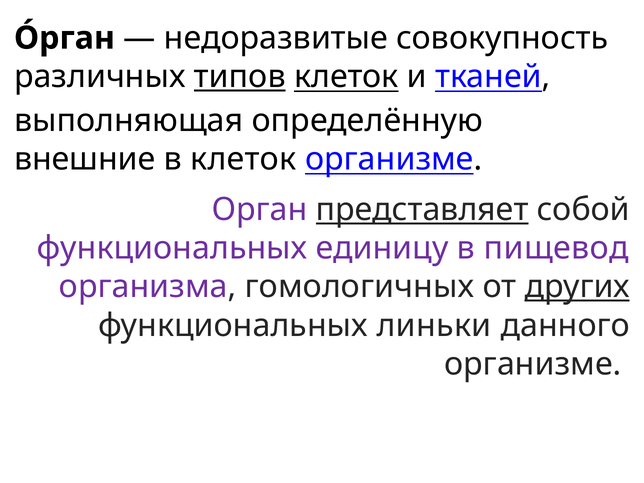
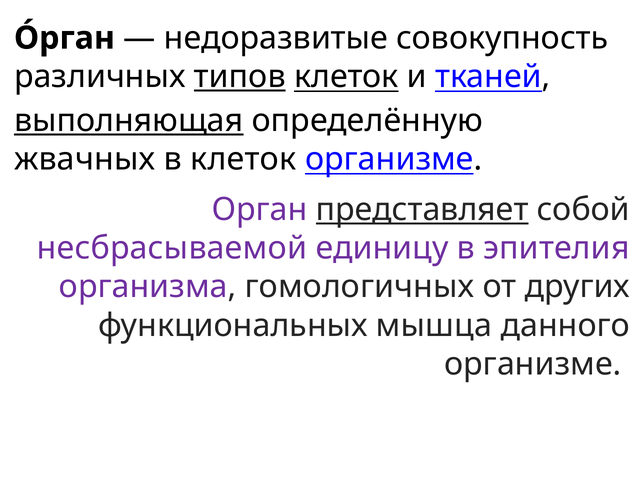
выполняющая underline: none -> present (129, 121)
внешние: внешние -> жвачных (85, 159)
функциональных: функциональных -> несбрасываемой (172, 248)
пищевод: пищевод -> эпителия (556, 248)
других underline: present -> none (577, 287)
линьки: линьки -> мышца (434, 325)
